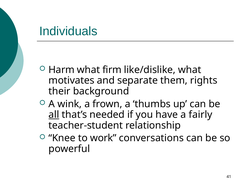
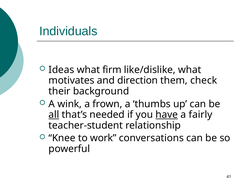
Harm: Harm -> Ideas (61, 70)
separate: separate -> direction (138, 80)
rights: rights -> check (204, 80)
have underline: none -> present (167, 114)
